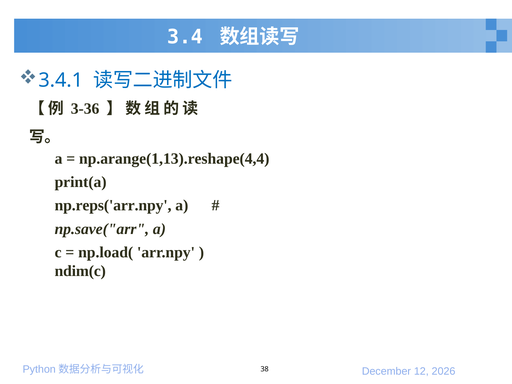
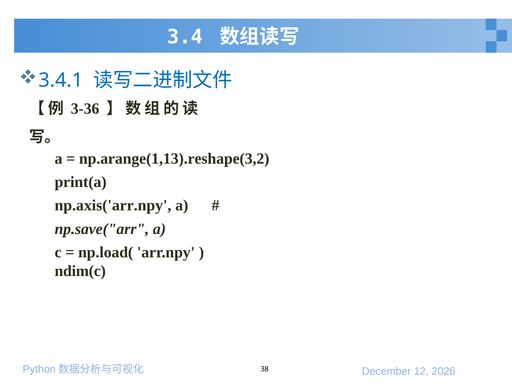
np.arange(1,13).reshape(4,4: np.arange(1,13).reshape(4,4 -> np.arange(1,13).reshape(3,2 (174, 159)
np.reps('arr.npy: np.reps('arr.npy -> np.axis('arr.npy (113, 205)
